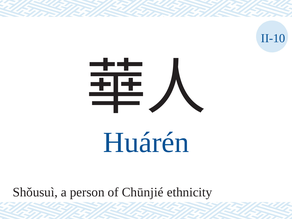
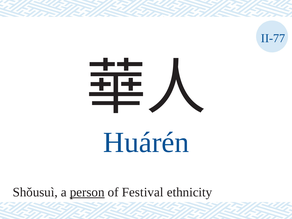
II-10: II-10 -> II-77 (273, 38)
person underline: none -> present (87, 192)
Chūnjié: Chūnjié -> Festival (143, 192)
